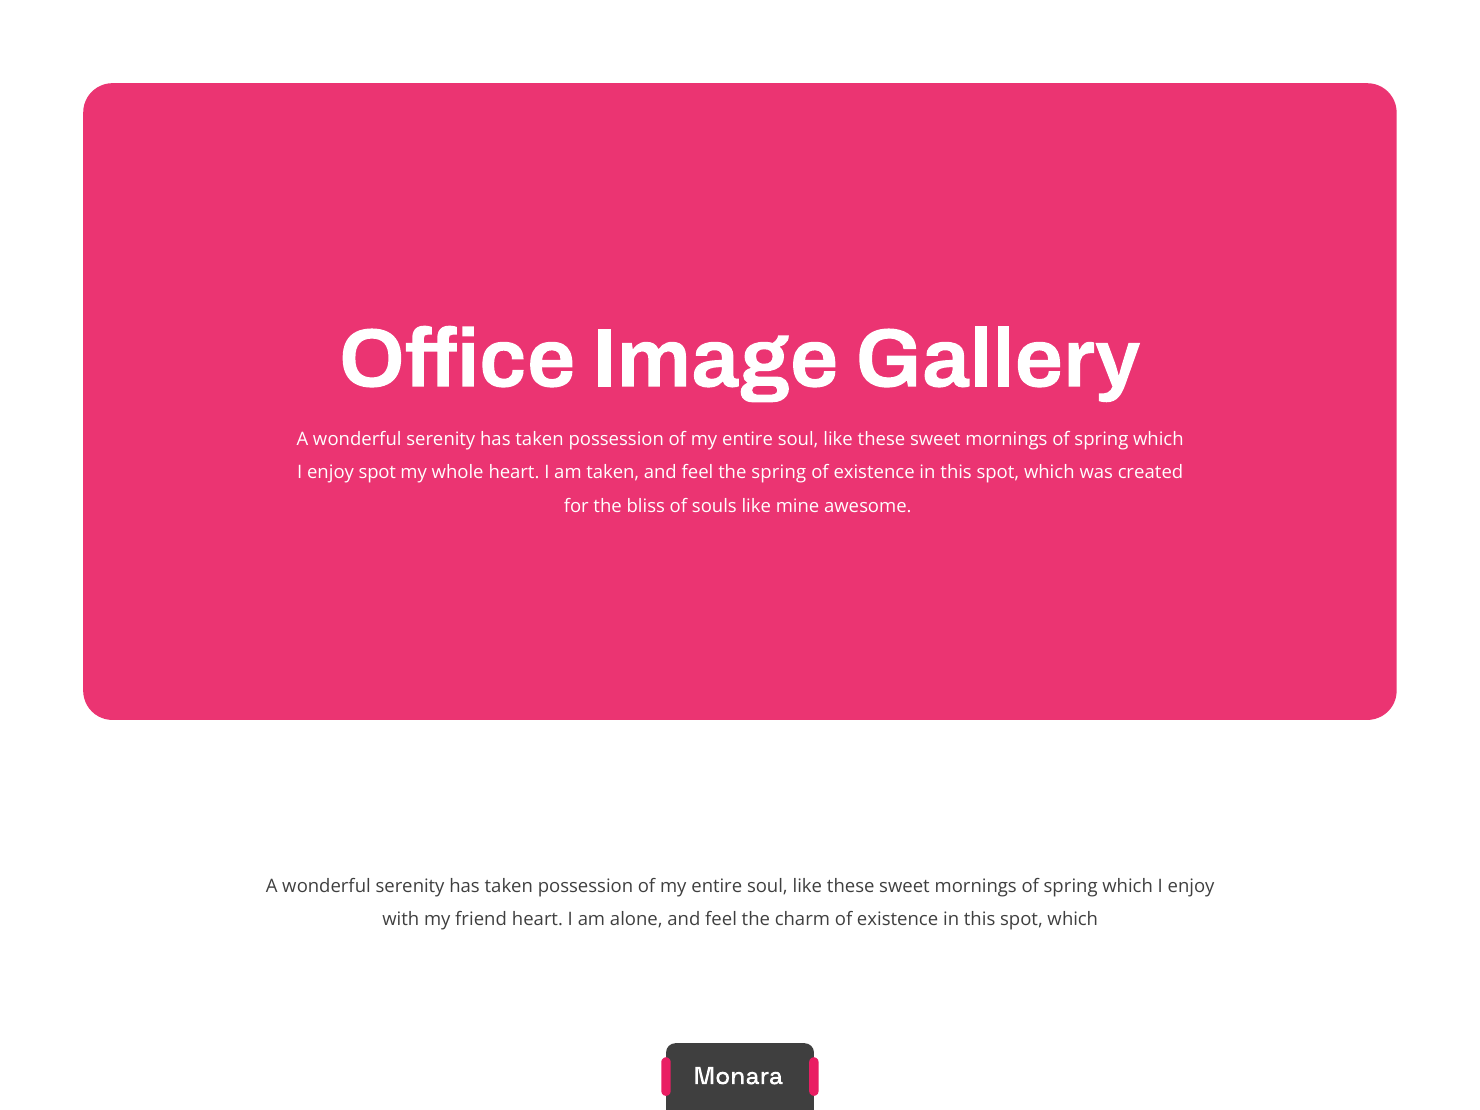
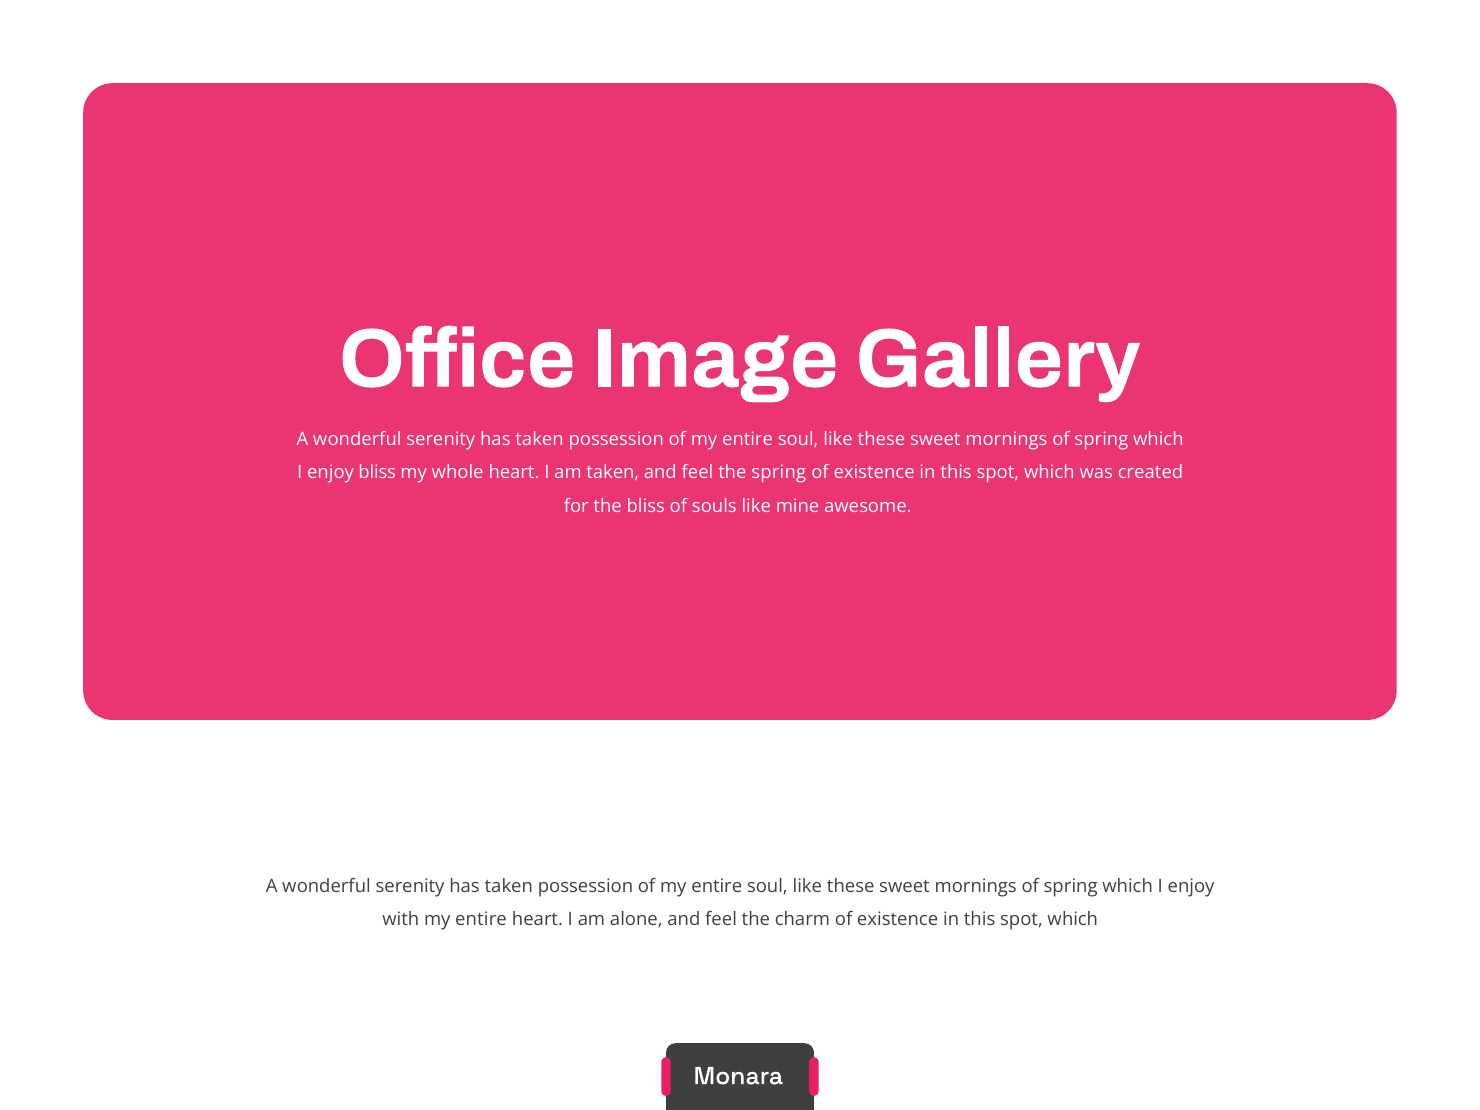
enjoy spot: spot -> bliss (377, 473)
with my friend: friend -> entire (481, 920)
